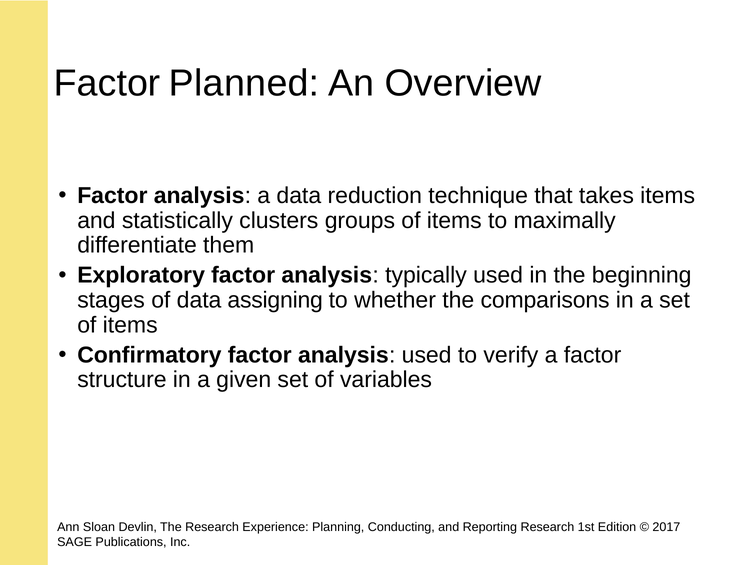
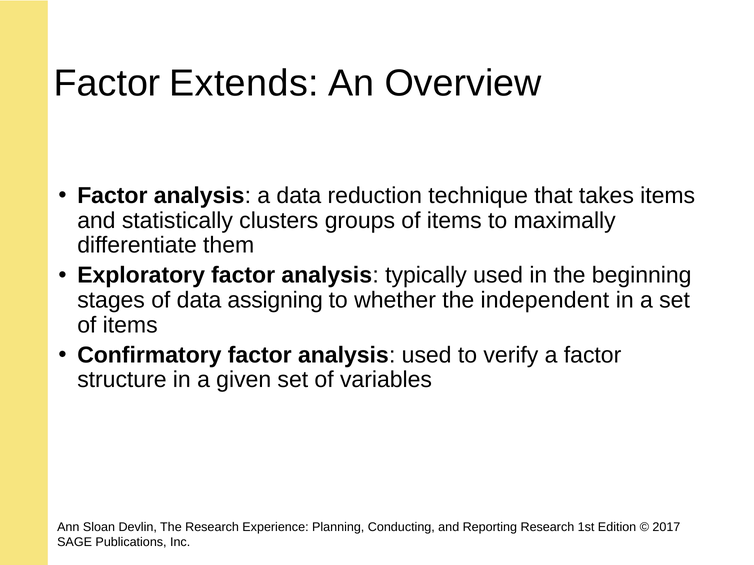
Planned: Planned -> Extends (244, 83)
comparisons: comparisons -> independent (545, 300)
